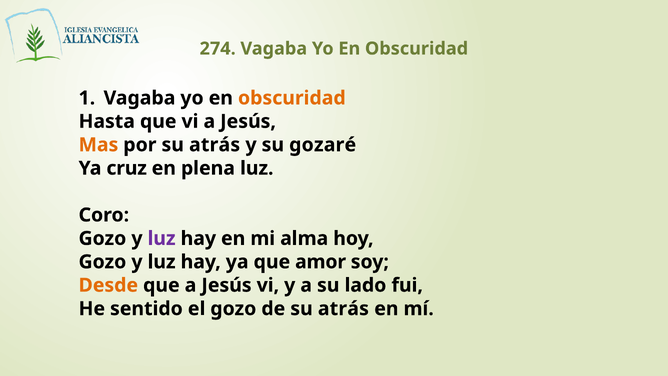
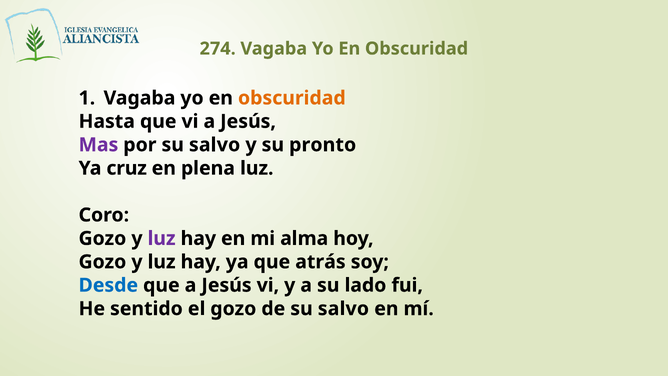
Mas colour: orange -> purple (98, 145)
por su atrás: atrás -> salvo (215, 145)
gozaré: gozaré -> pronto (323, 145)
amor: amor -> atrás (320, 262)
Desde colour: orange -> blue (108, 285)
de su atrás: atrás -> salvo (343, 308)
